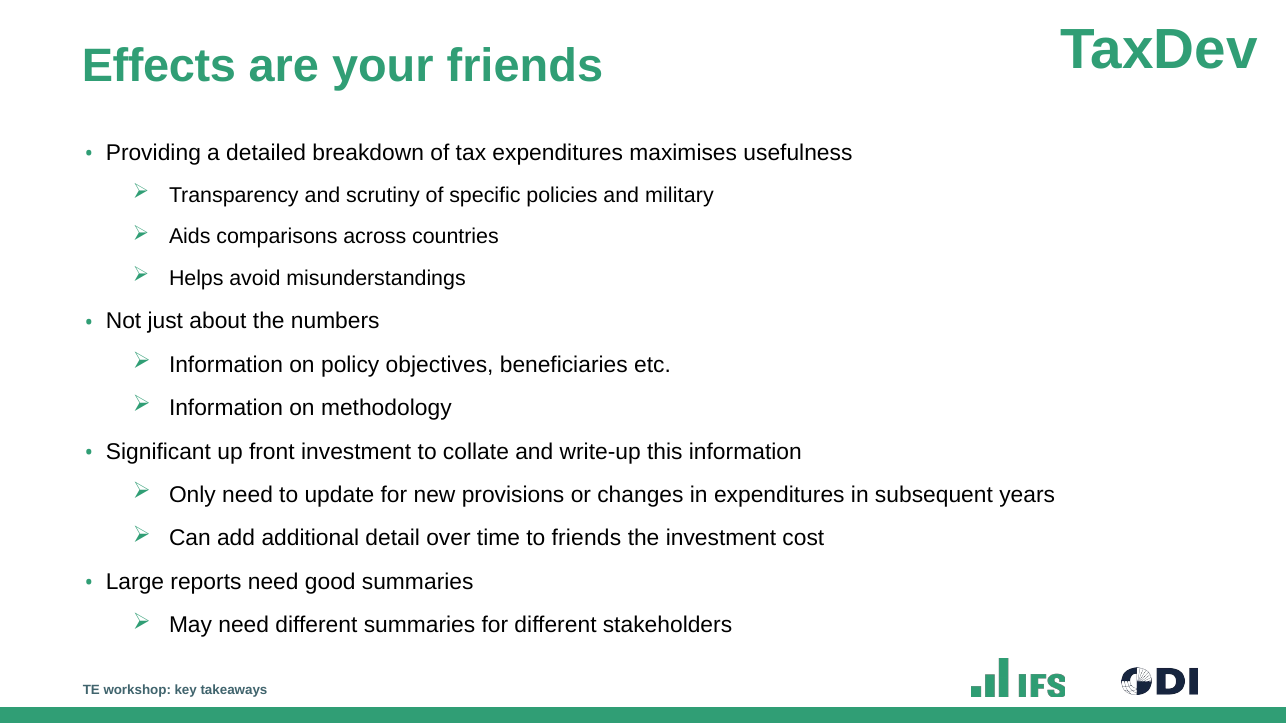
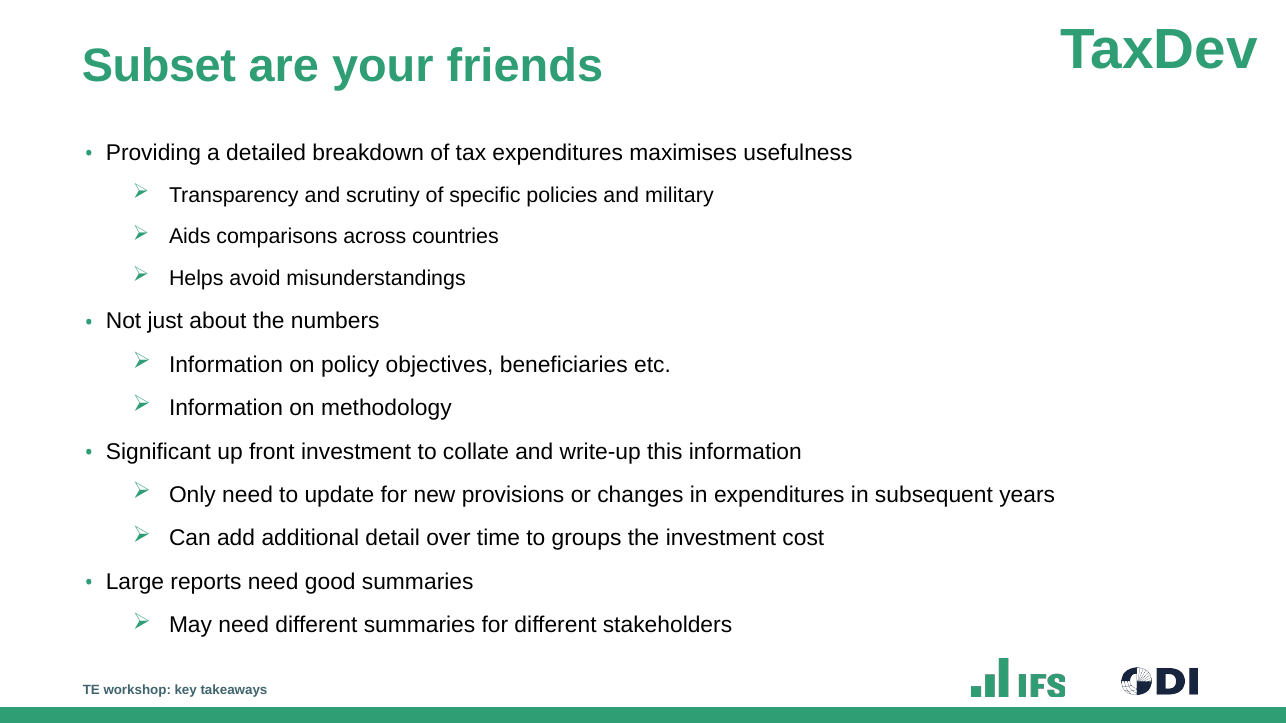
Effects: Effects -> Subset (159, 66)
to friends: friends -> groups (587, 539)
